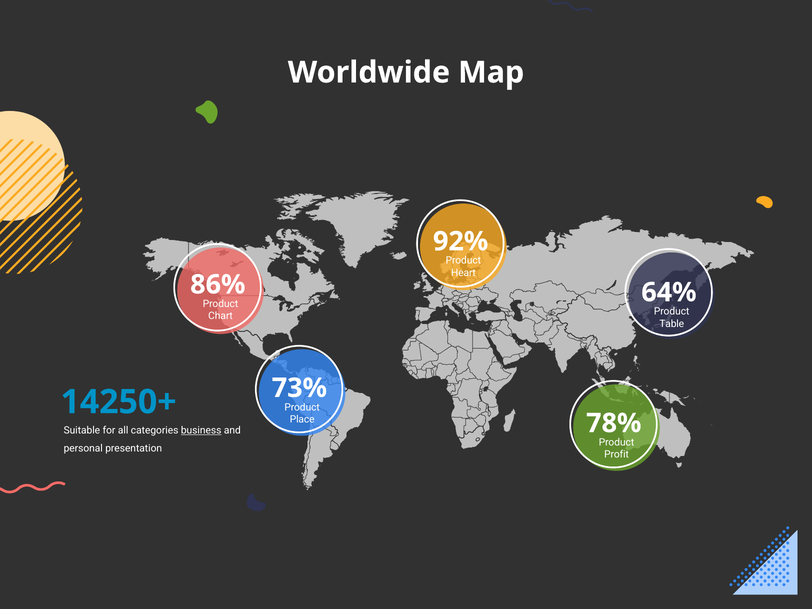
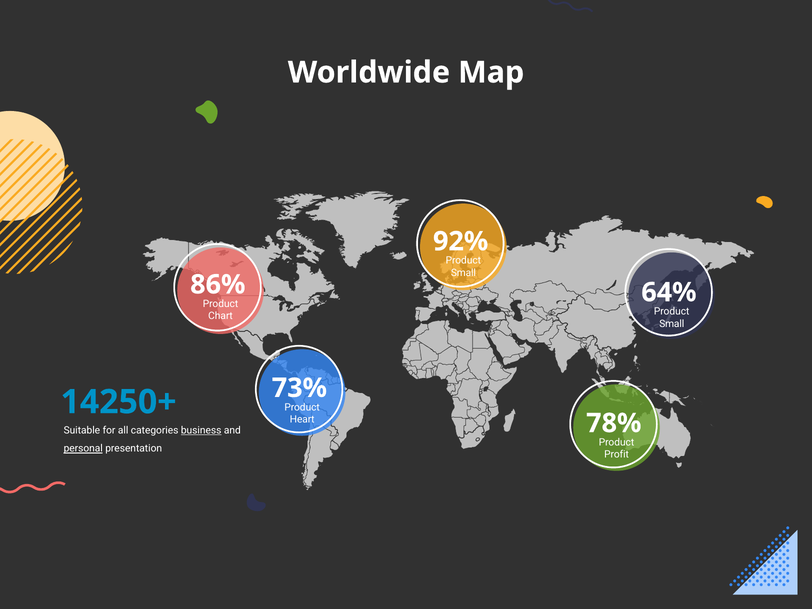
Heart: Heart -> Small (463, 273)
Table: Table -> Small (672, 324)
Place: Place -> Heart (302, 419)
personal underline: none -> present (83, 449)
